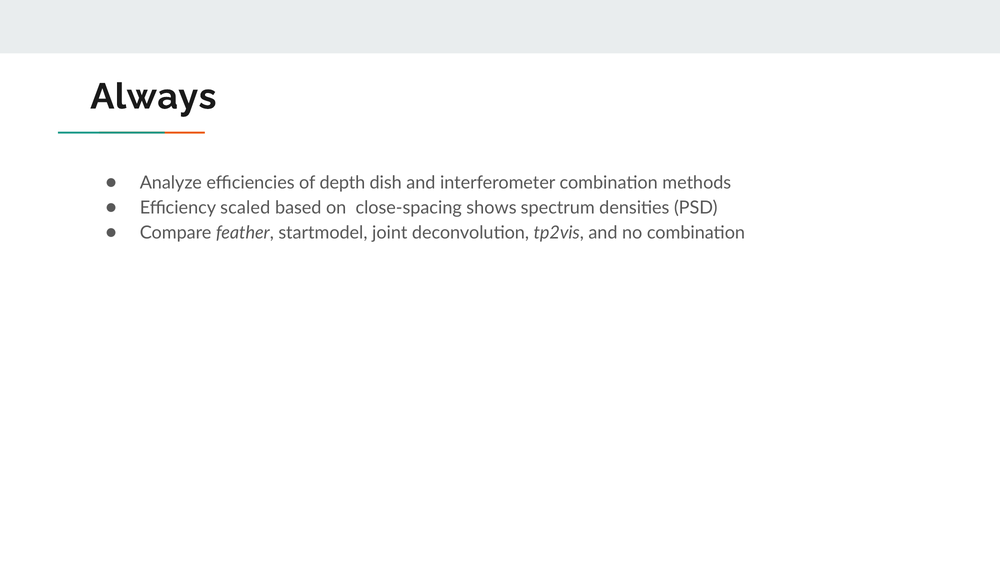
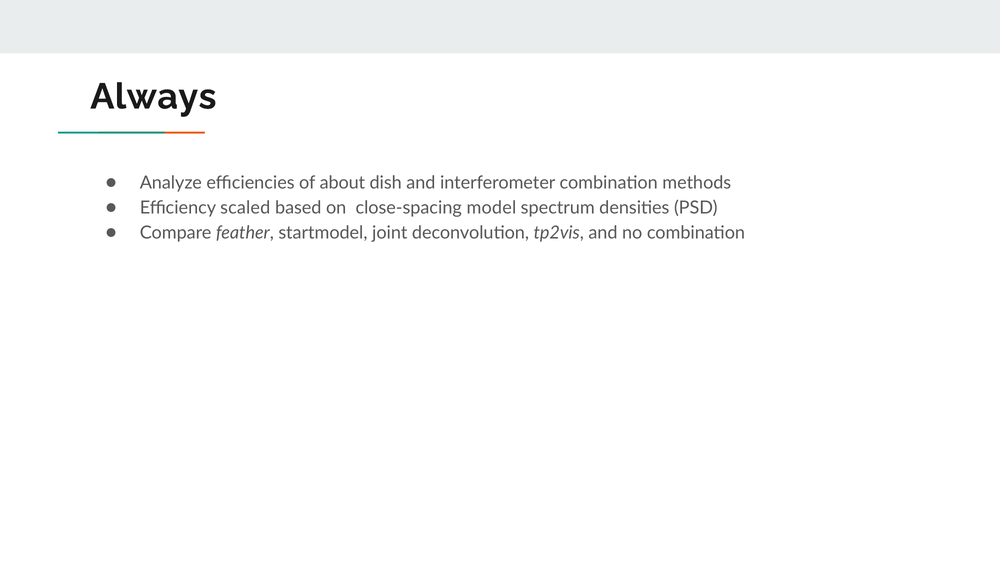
depth: depth -> about (342, 183)
shows: shows -> model (491, 208)
